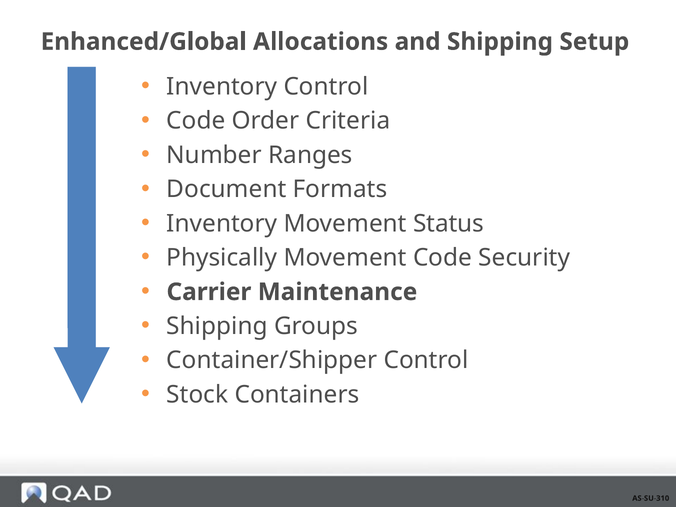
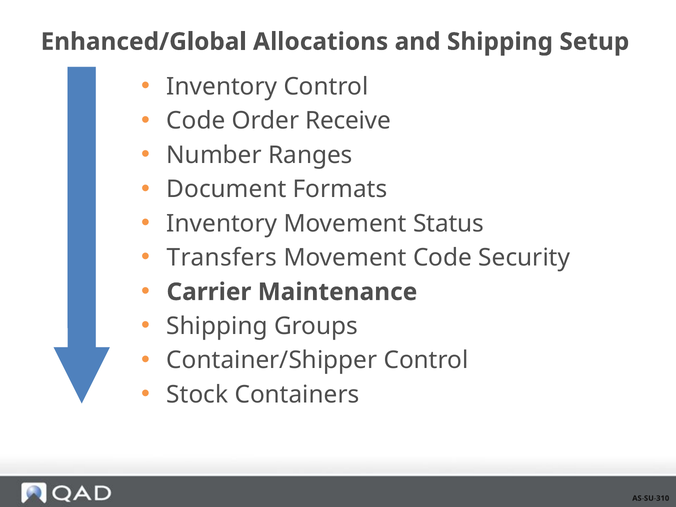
Criteria: Criteria -> Receive (348, 121)
Physically: Physically -> Transfers (222, 258)
